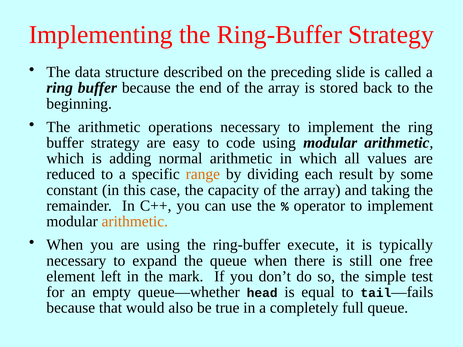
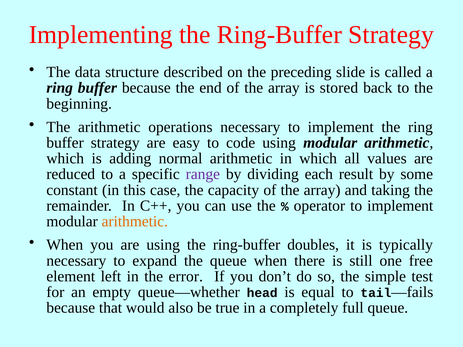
range colour: orange -> purple (203, 174)
execute: execute -> doubles (313, 245)
mark: mark -> error (186, 277)
